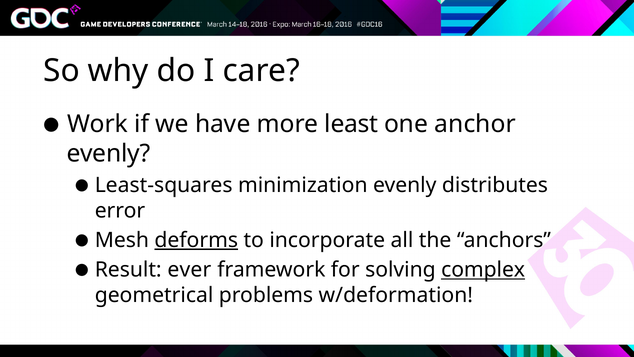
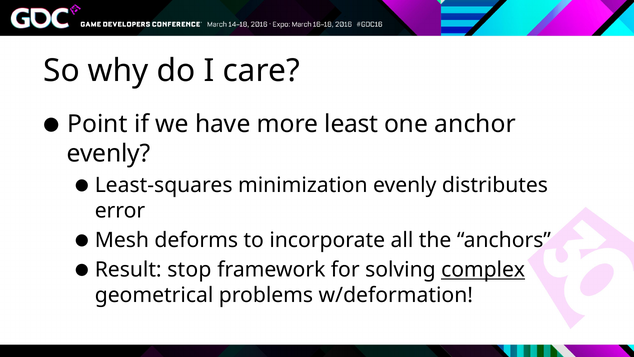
Work: Work -> Point (97, 124)
deforms underline: present -> none (196, 240)
ever: ever -> stop (189, 270)
